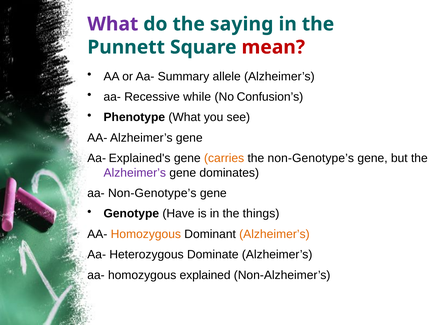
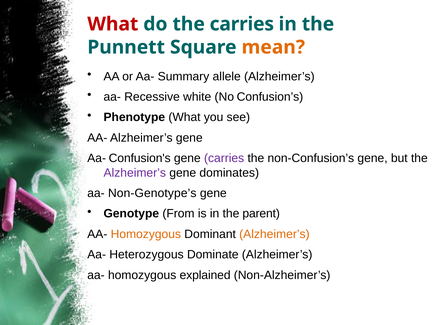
What colour: purple -> red (113, 24)
the saying: saying -> carries (242, 24)
mean colour: red -> orange (273, 47)
while: while -> white (197, 97)
Explained's: Explained's -> Confusion's (140, 158)
carries colour: orange -> purple (224, 158)
the non-Genotype’s: non-Genotype’s -> non-Confusion’s (311, 158)
Have: Have -> From (178, 213)
things: things -> parent (261, 213)
